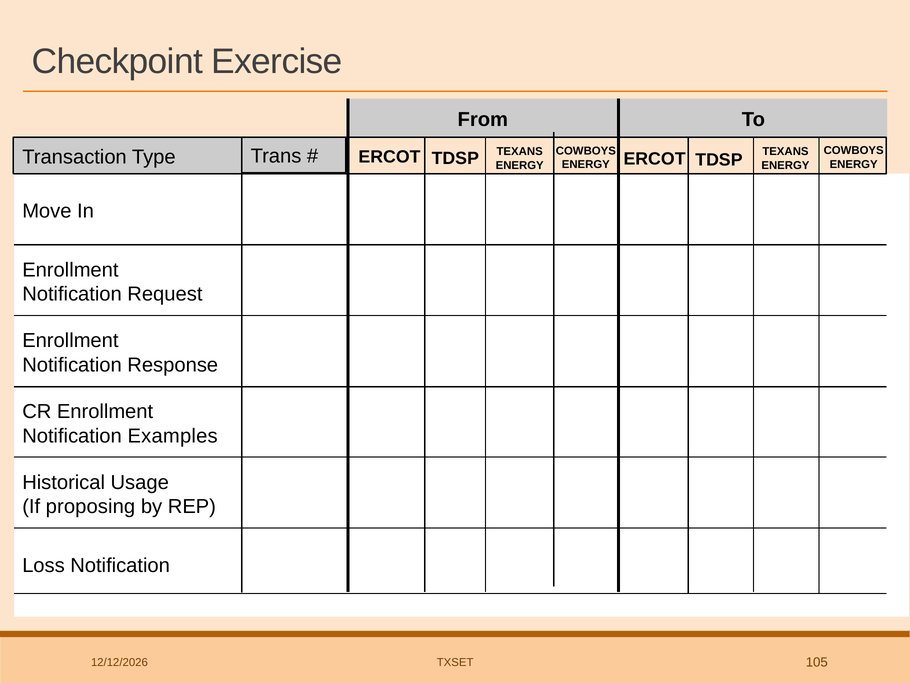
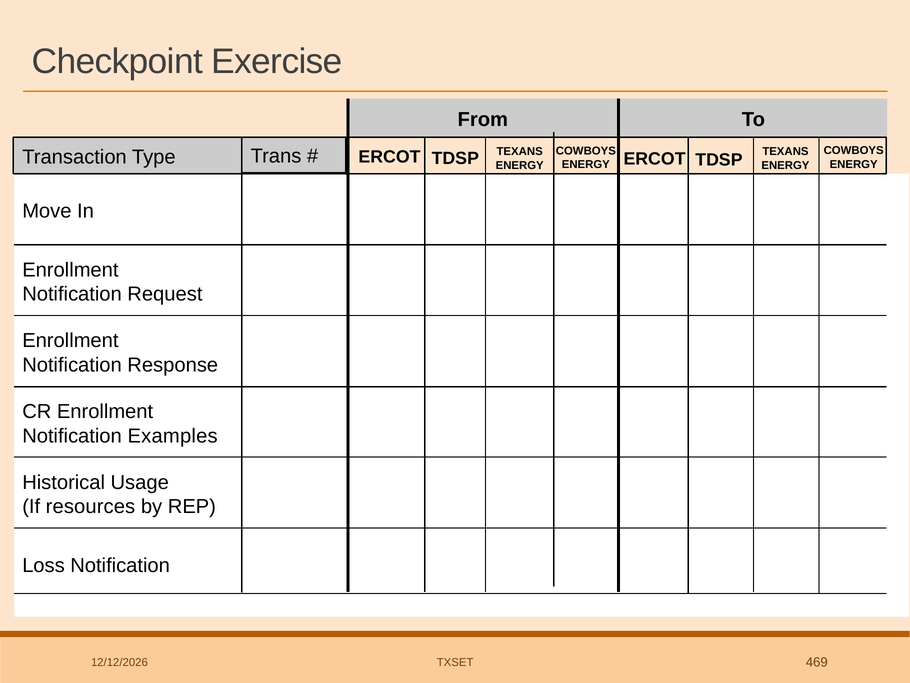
proposing: proposing -> resources (90, 506)
105: 105 -> 469 (817, 662)
